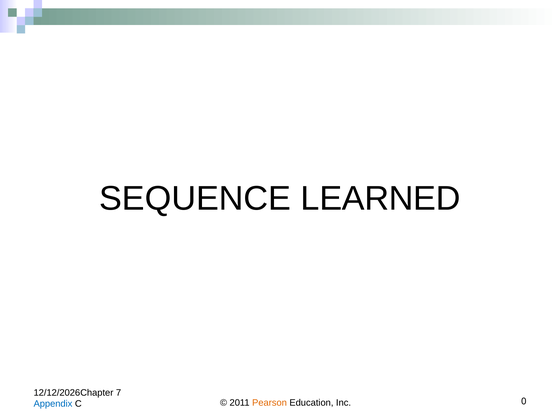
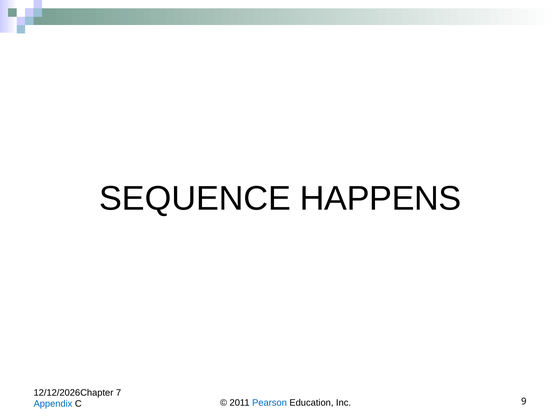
LEARNED: LEARNED -> HAPPENS (381, 198)
Pearson colour: orange -> blue (270, 403)
0: 0 -> 9 (524, 401)
